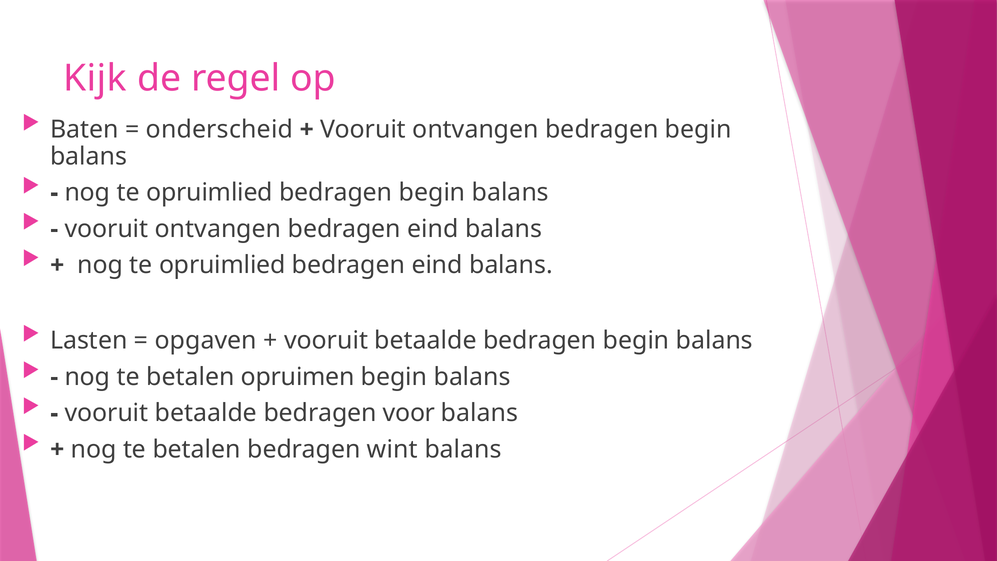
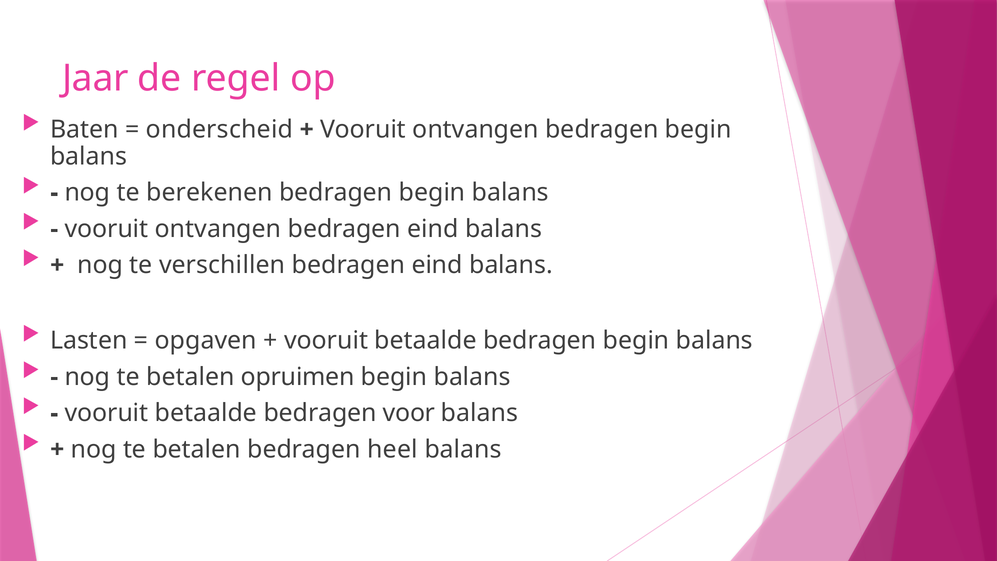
Kijk: Kijk -> Jaar (95, 79)
opruimlied: opruimlied -> berekenen (209, 193)
opruimlied: opruimlied -> verschillen (222, 265)
wint: wint -> heel (392, 449)
